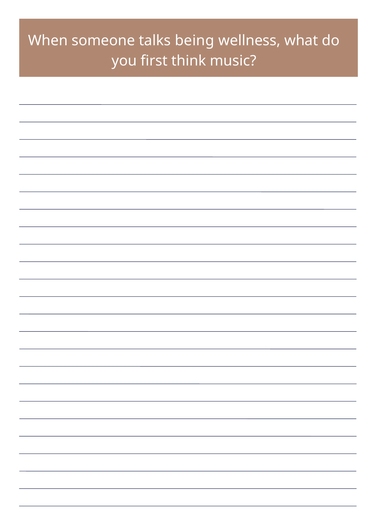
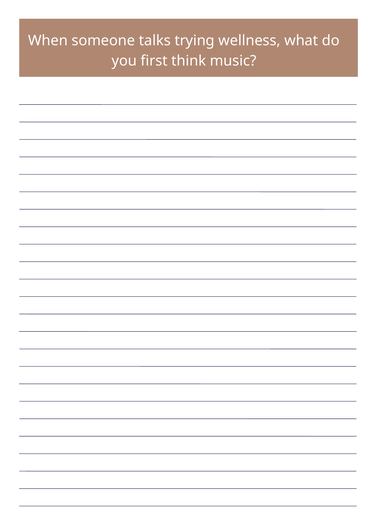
being: being -> trying (195, 41)
